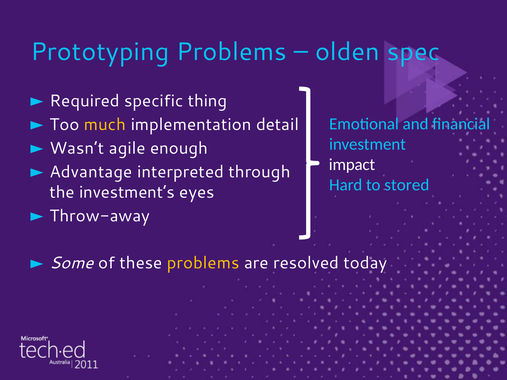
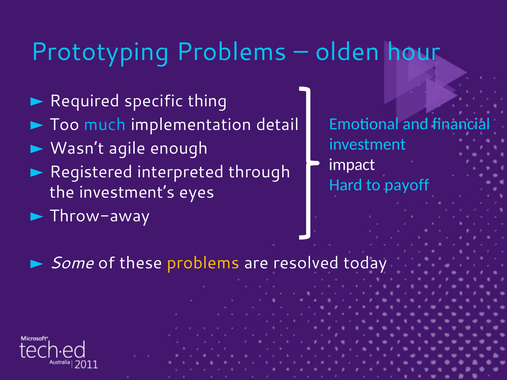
spec: spec -> hour (414, 52)
much colour: yellow -> light blue (105, 125)
Advantage: Advantage -> Registered (91, 172)
stored: stored -> payoff (407, 185)
